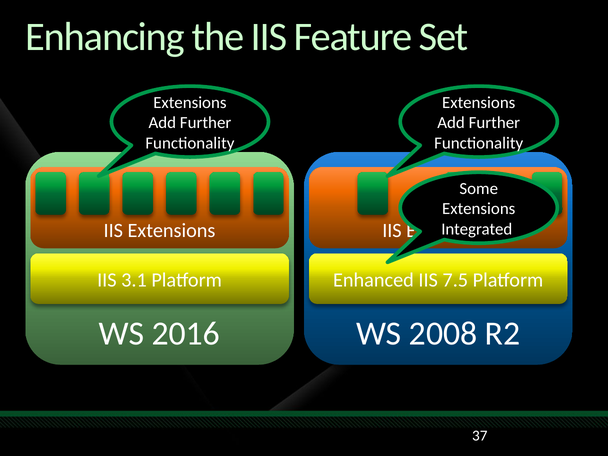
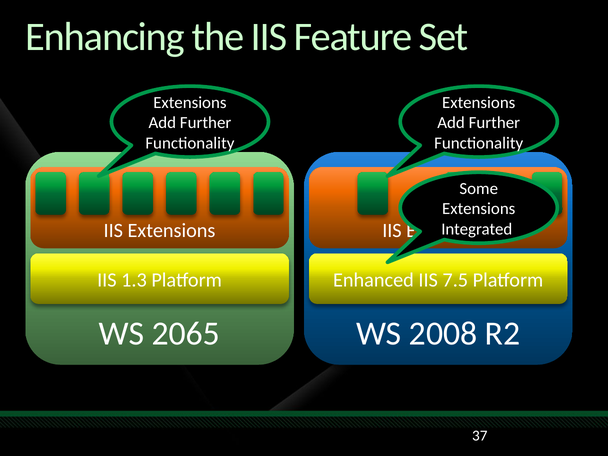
3.1: 3.1 -> 1.3 (134, 280)
2016: 2016 -> 2065 (186, 333)
